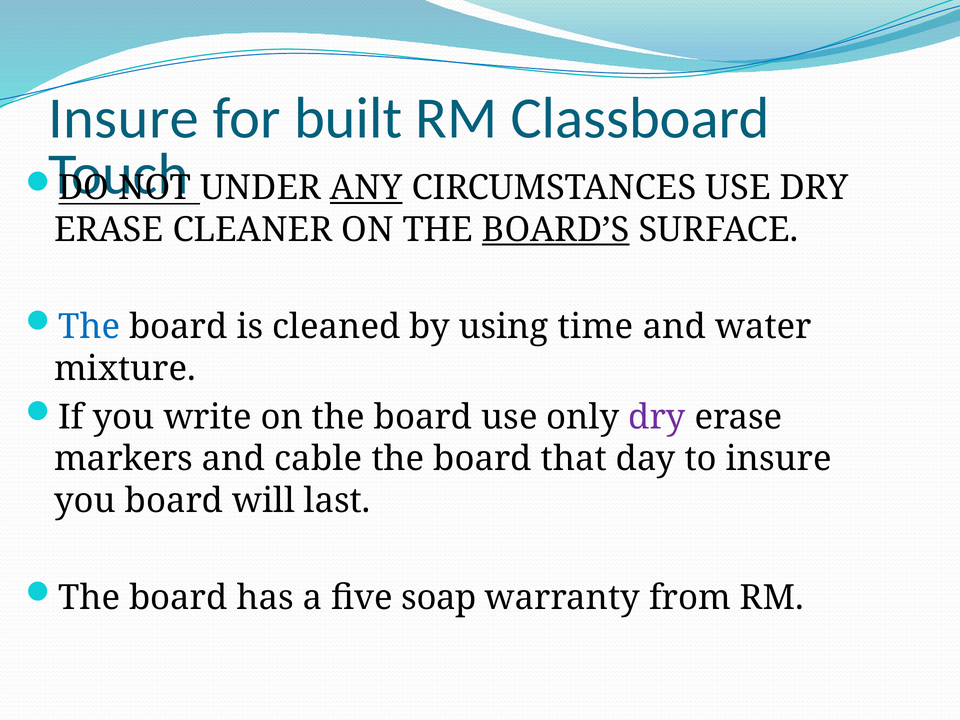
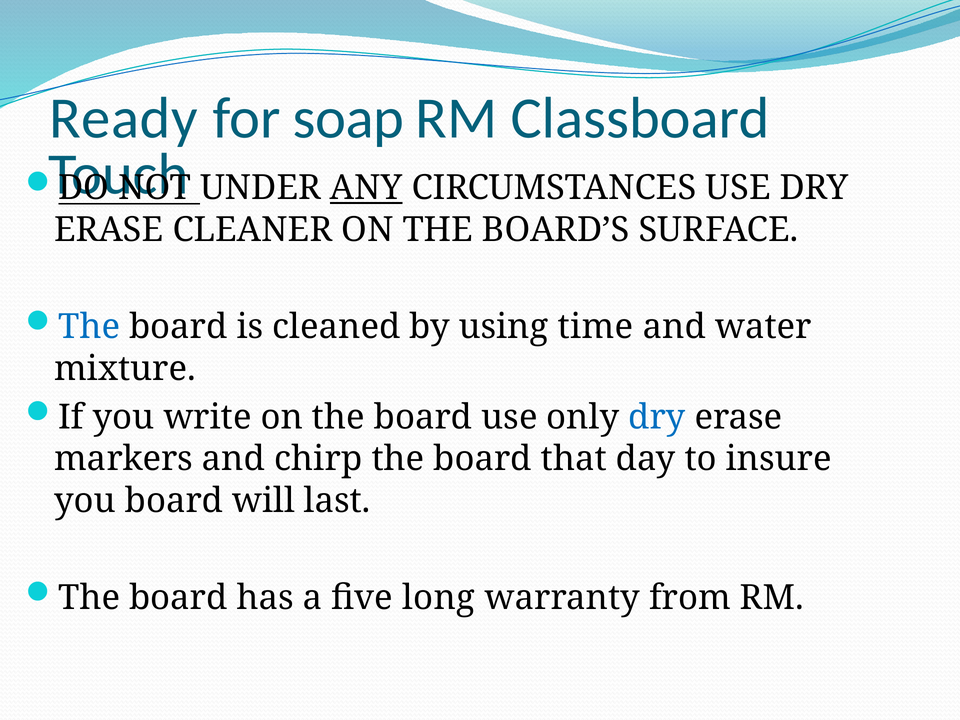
Insure: Insure -> Ready (123, 118)
built: built -> soap (348, 118)
BOARD’S underline: present -> none (556, 230)
dry colour: purple -> blue (657, 417)
cable: cable -> chirp (318, 459)
soap: soap -> long (439, 598)
